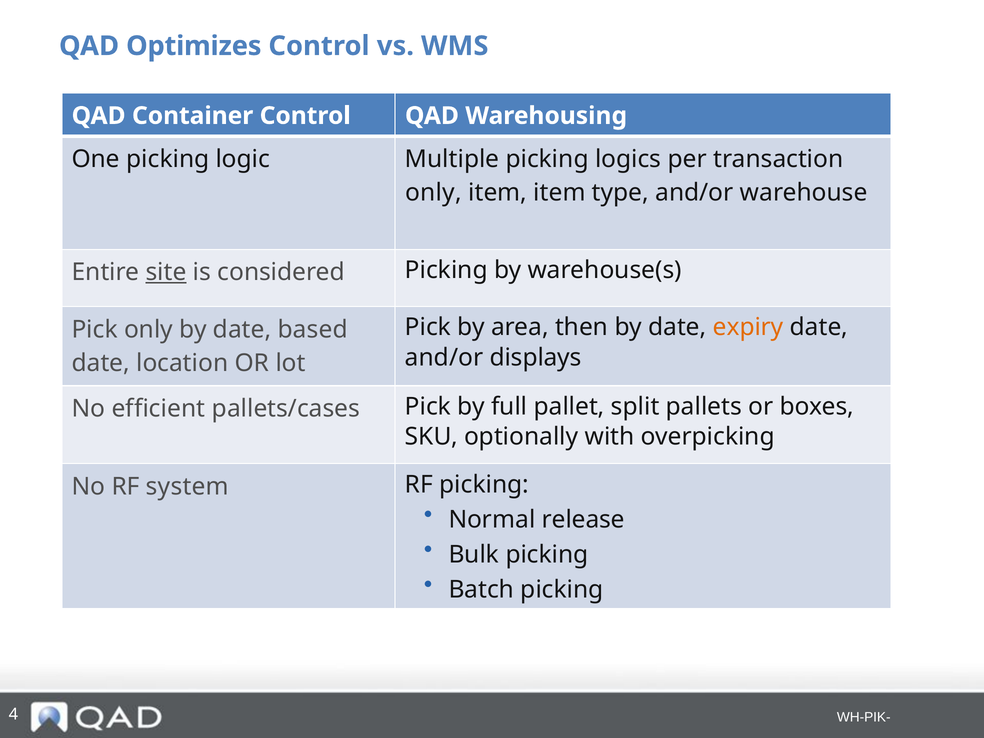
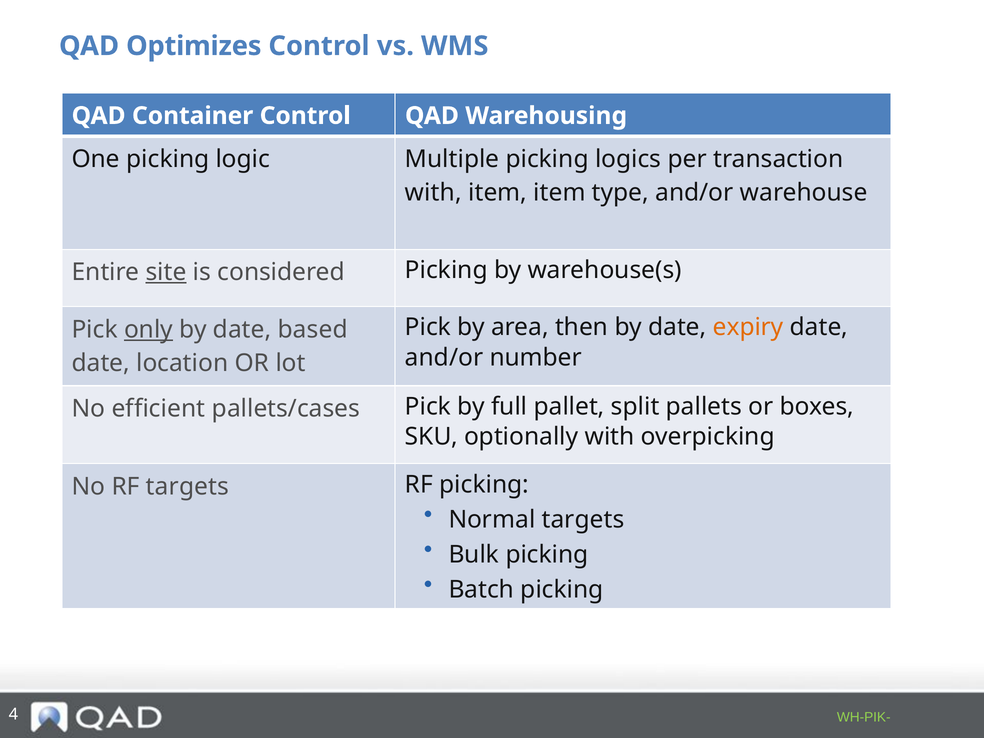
only: only -> with (433, 193)
only underline: none -> present (149, 329)
displays: displays -> number (536, 357)
RF system: system -> targets (187, 487)
Normal release: release -> targets (583, 519)
WH-PIK- colour: white -> light green (864, 717)
